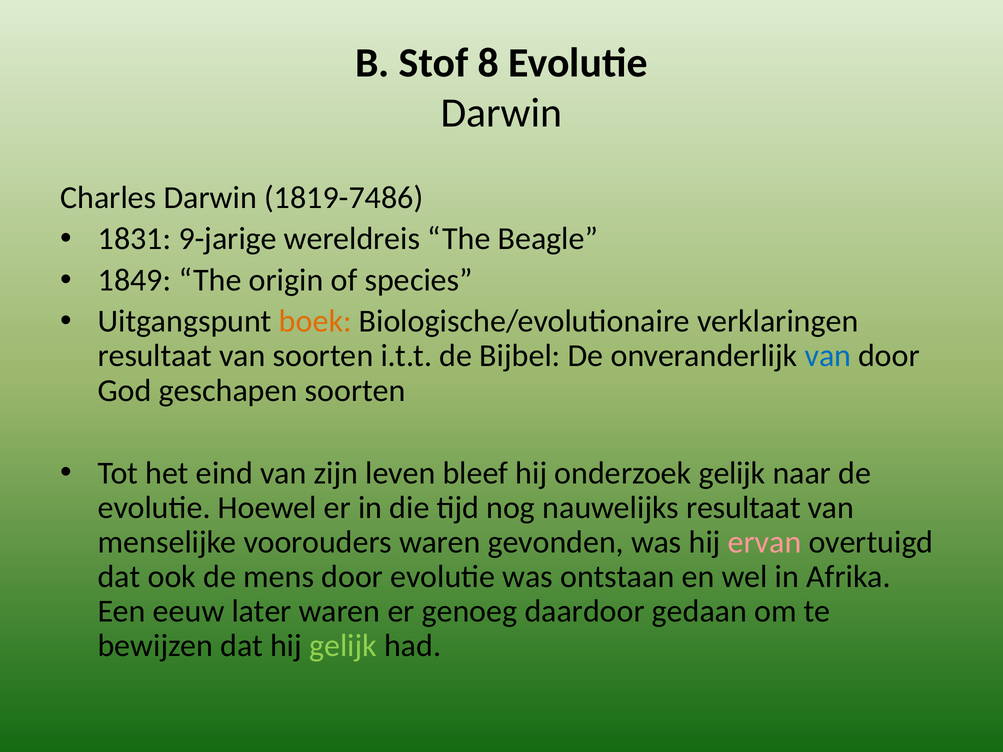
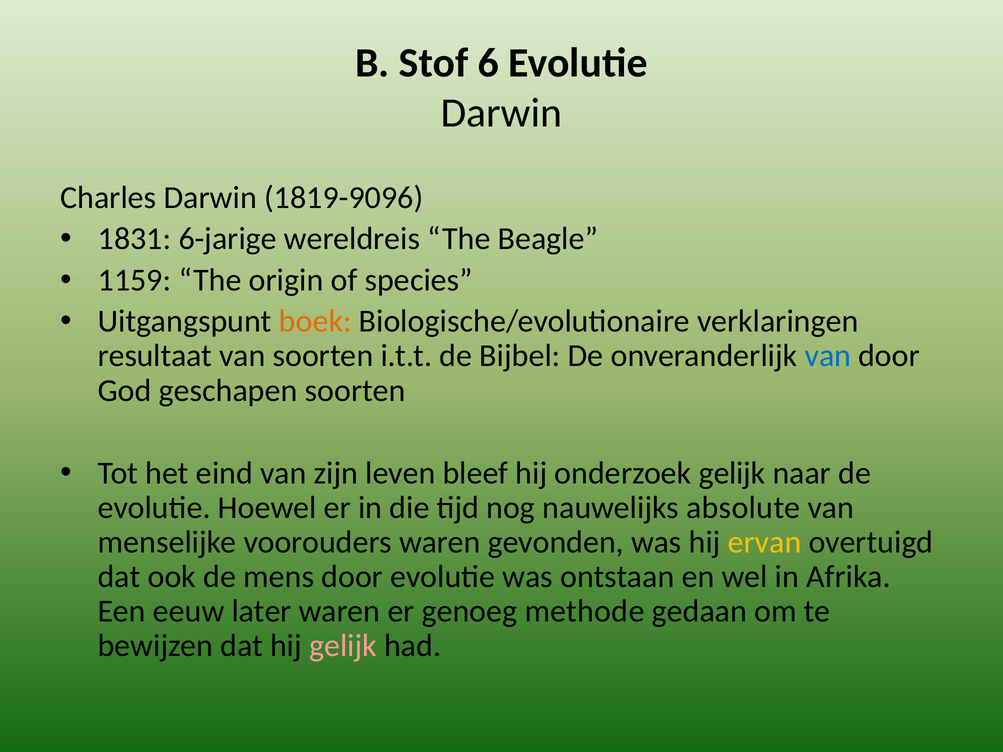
8: 8 -> 6 (488, 63)
1819-7486: 1819-7486 -> 1819-9096 (344, 198)
9-jarige: 9-jarige -> 6-jarige (228, 239)
1849: 1849 -> 1159 (135, 280)
nauwelijks resultaat: resultaat -> absolute (743, 508)
ervan colour: pink -> yellow (765, 542)
daardoor: daardoor -> methode (584, 611)
gelijk colour: light green -> pink (343, 646)
